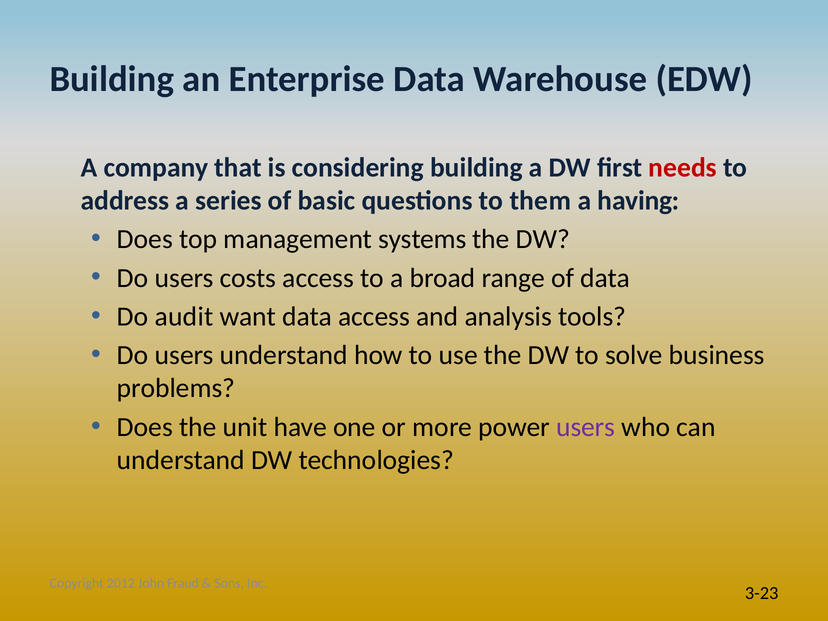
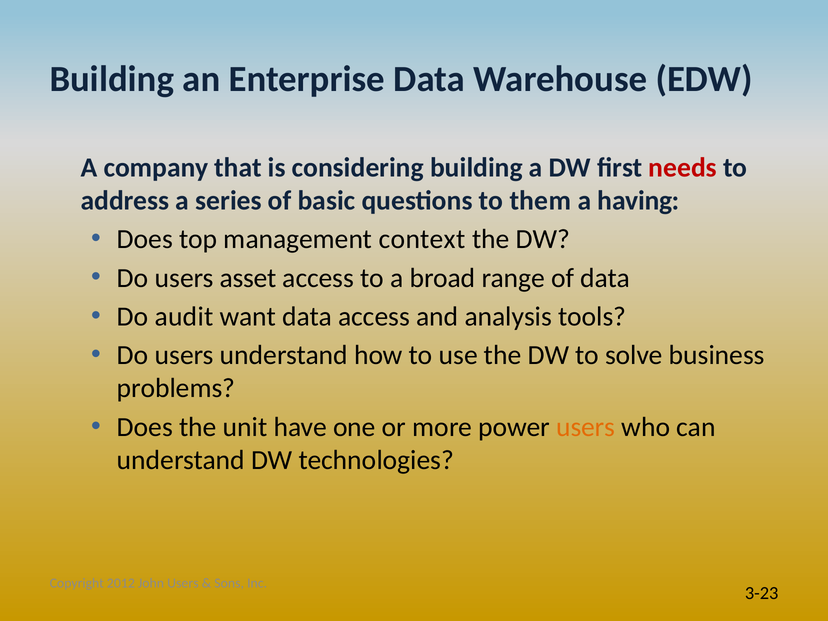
systems: systems -> context (422, 239)
costs: costs -> asset (248, 278)
users colour: purple -> orange (586, 427)
John Fraud: Fraud -> Users (183, 583)
